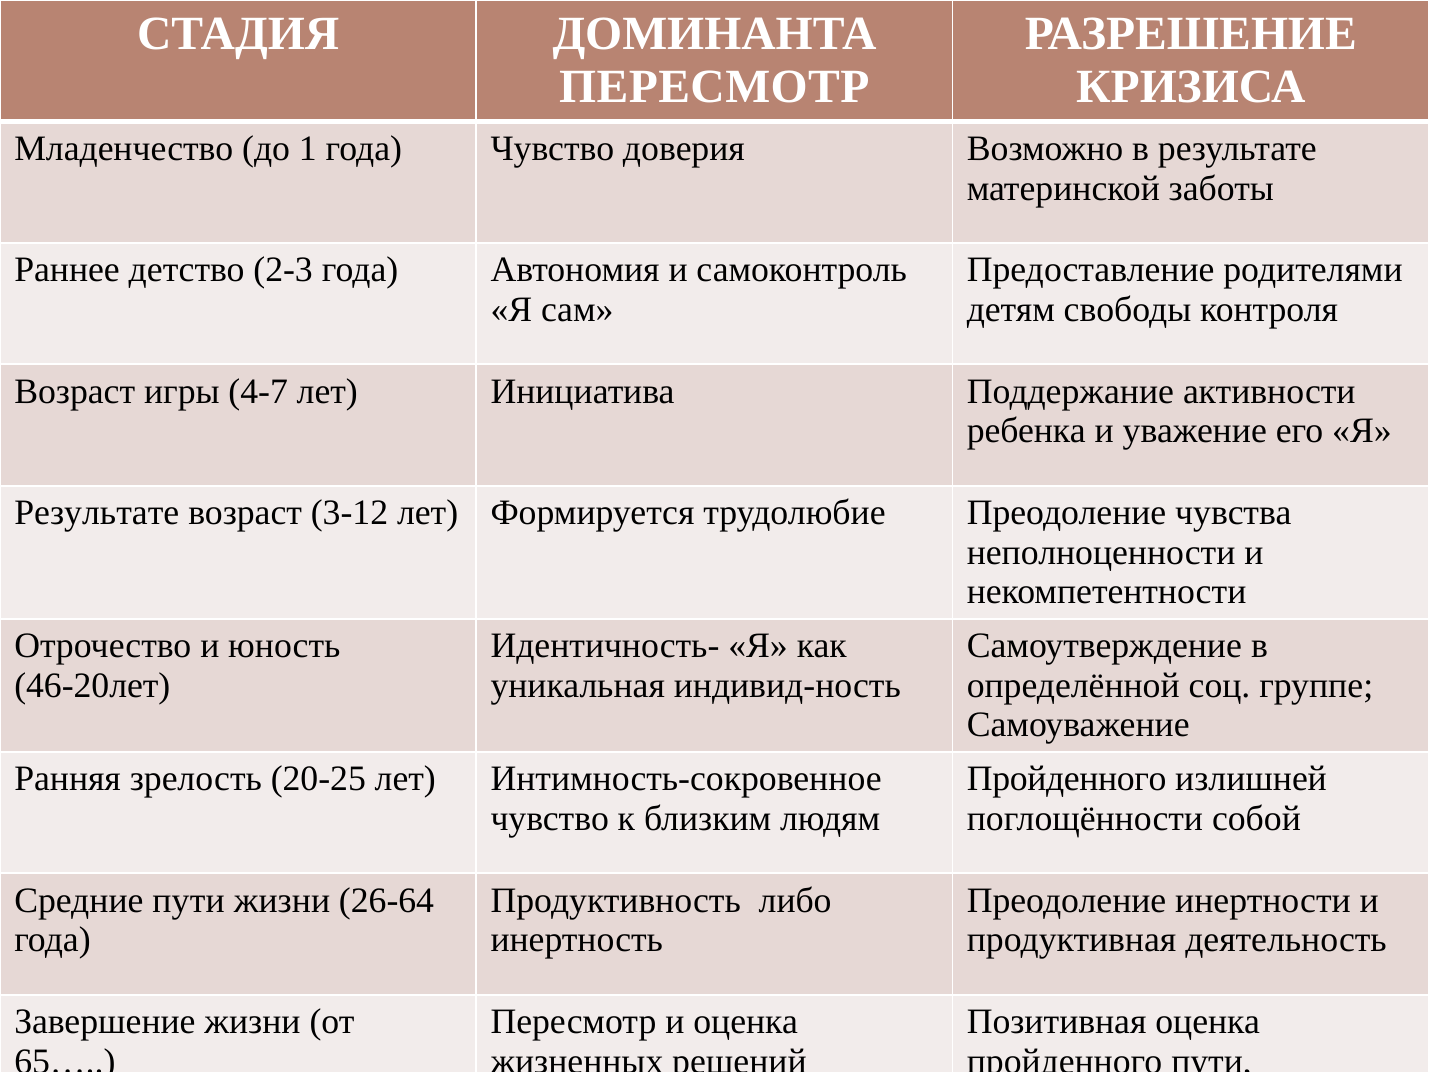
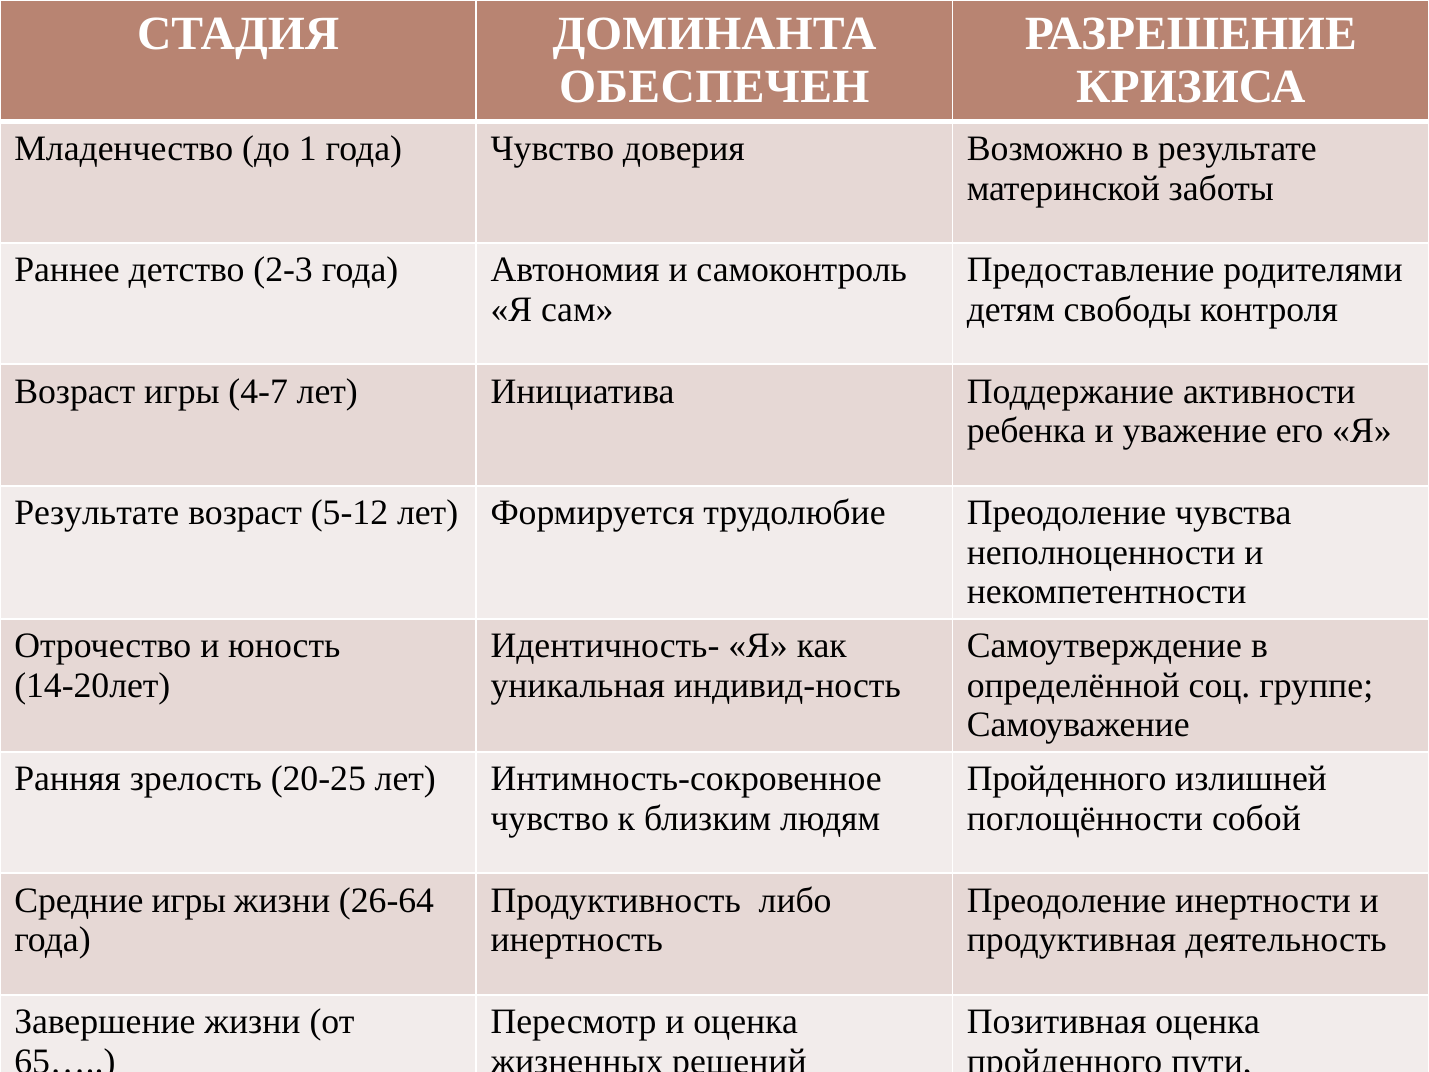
ПЕРЕСМОТР: ПЕРЕСМОТР -> ОБЕСПЕЧЕН (714, 87)
3-12: 3-12 -> 5-12 (350, 513)
46-20лет: 46-20лет -> 14-20лет (92, 685)
Средние пути: пути -> игры (189, 900)
